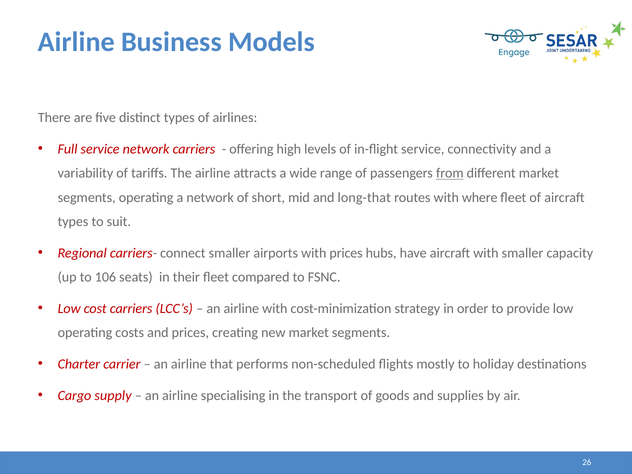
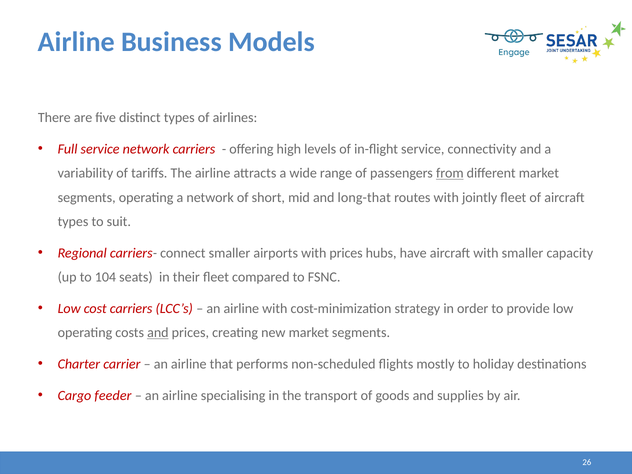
where: where -> jointly (480, 197)
106: 106 -> 104 (105, 277)
and underline: none -> present (158, 333)
supply: supply -> feeder (113, 395)
